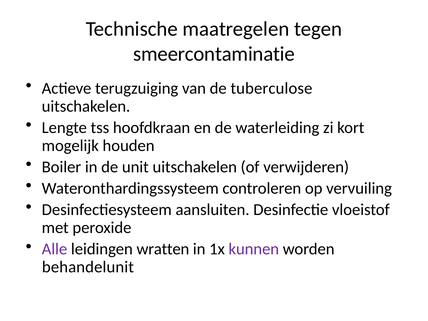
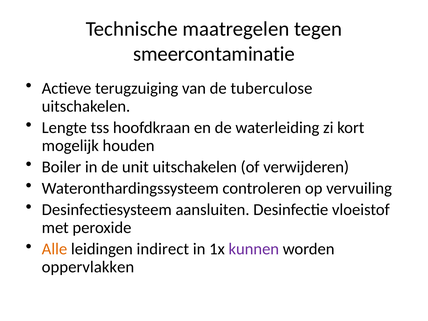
Alle colour: purple -> orange (54, 249)
wratten: wratten -> indirect (163, 249)
behandelunit: behandelunit -> oppervlakken (88, 267)
